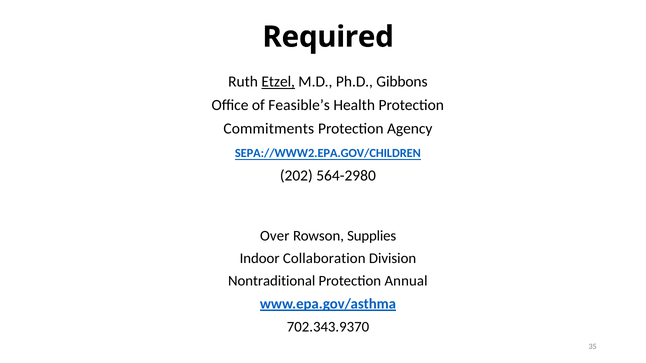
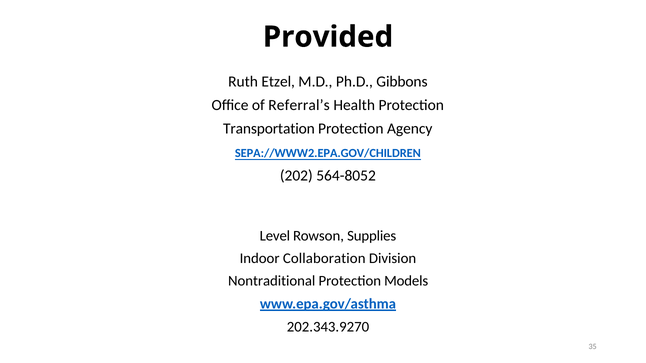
Required: Required -> Provided (328, 37)
Etzel underline: present -> none (278, 82)
Feasible’s: Feasible’s -> Referral’s (299, 105)
Commitments: Commitments -> Transportation (269, 129)
564-2980: 564-2980 -> 564-8052 (346, 176)
Over: Over -> Level (275, 236)
Annual: Annual -> Models (406, 281)
702.343.9370: 702.343.9370 -> 202.343.9270 (328, 327)
